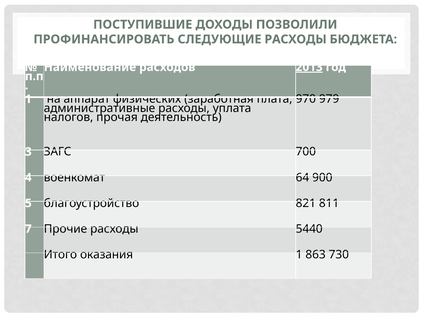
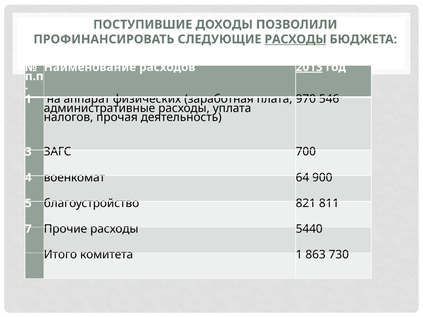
РАСХОДЫ underline: none -> present (296, 39)
979: 979 -> 546 (329, 99)
оказания: оказания -> комитета (107, 255)
